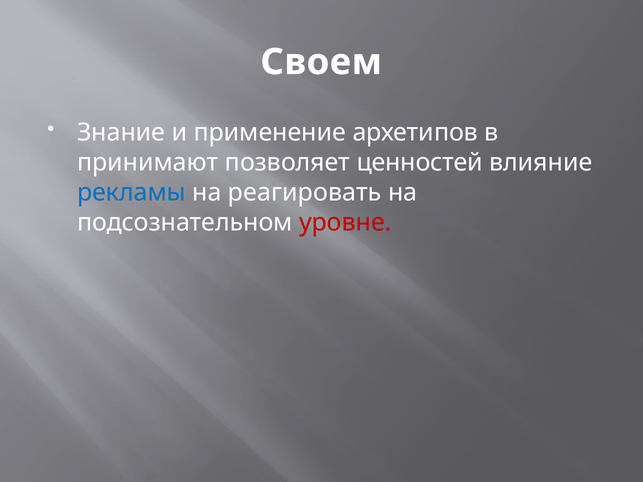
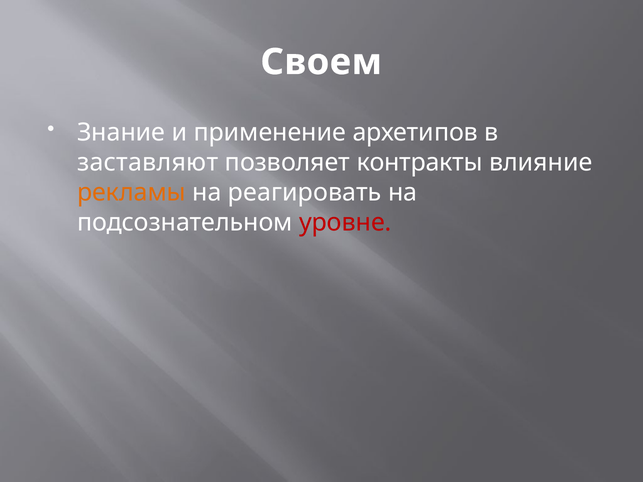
принимают: принимают -> заставляют (148, 162)
ценностей: ценностей -> контракты (420, 162)
рекламы colour: blue -> orange (131, 192)
